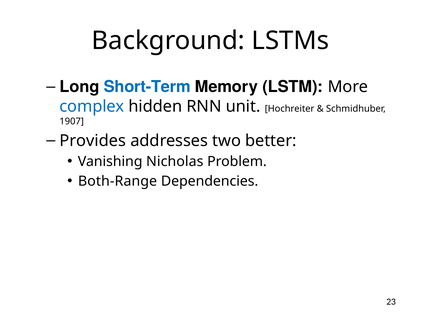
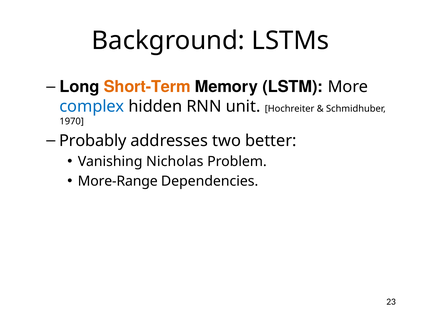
Short-Term colour: blue -> orange (147, 87)
1907: 1907 -> 1970 (72, 121)
Provides: Provides -> Probably (93, 141)
Both-Range: Both-Range -> More-Range (118, 181)
